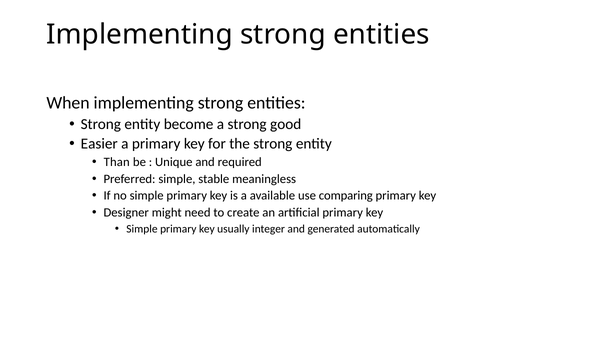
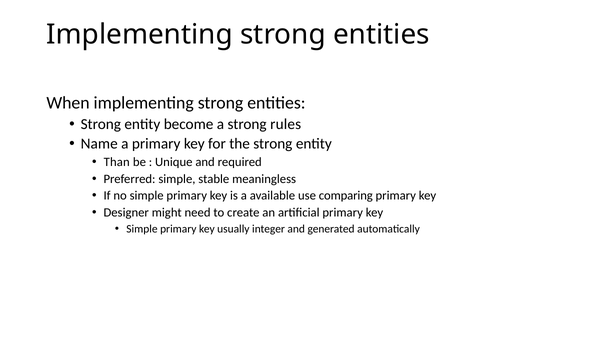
good: good -> rules (286, 124)
Easier: Easier -> Name (99, 144)
